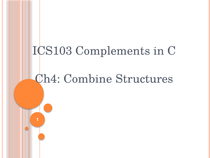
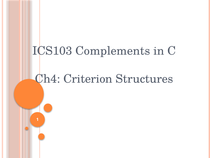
Combine: Combine -> Criterion (88, 79)
